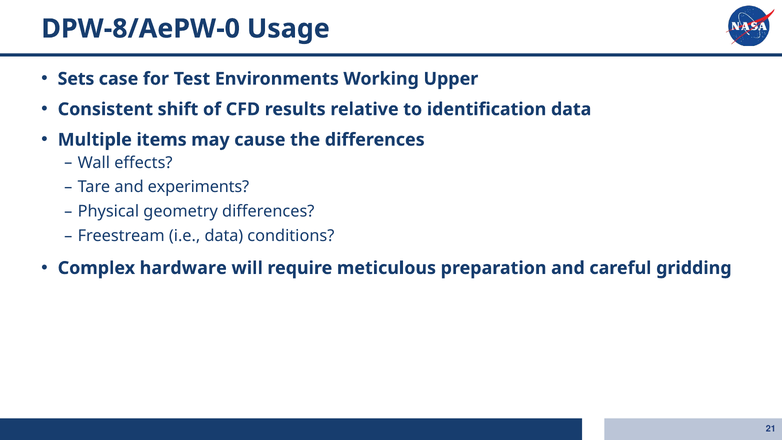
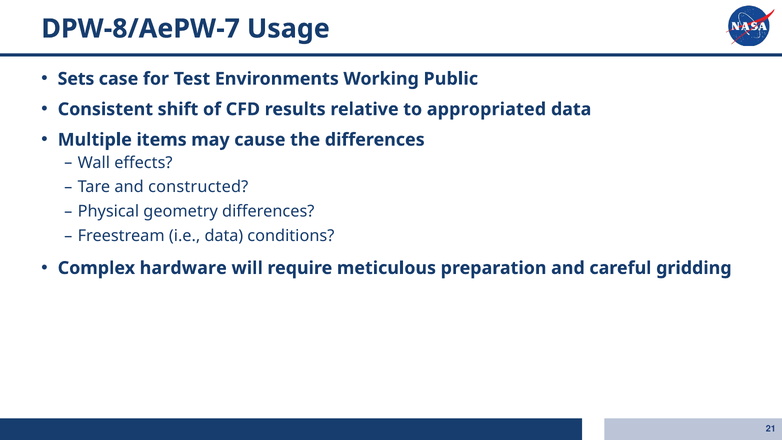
DPW-8/AePW-0: DPW-8/AePW-0 -> DPW-8/AePW-7 (141, 29)
Upper: Upper -> Public (451, 79)
identification: identification -> appropriated (486, 109)
experiments: experiments -> constructed (198, 187)
